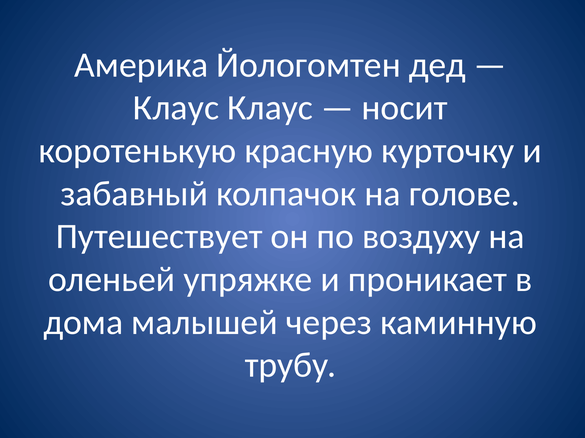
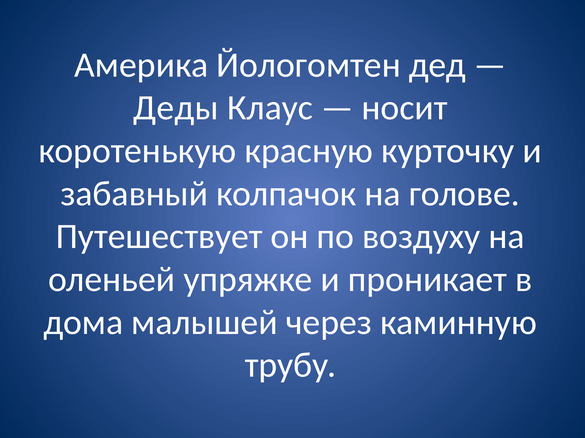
Клаус: Клаус -> Деды (176, 108)
